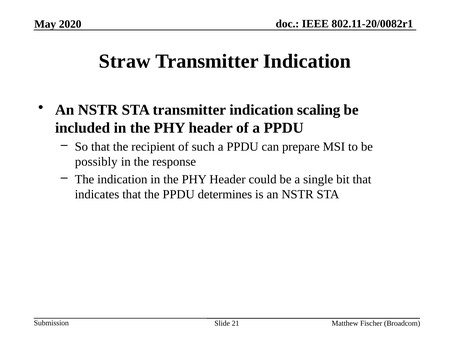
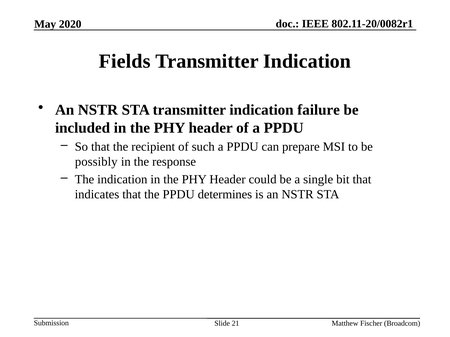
Straw: Straw -> Fields (125, 61)
scaling: scaling -> failure (319, 110)
